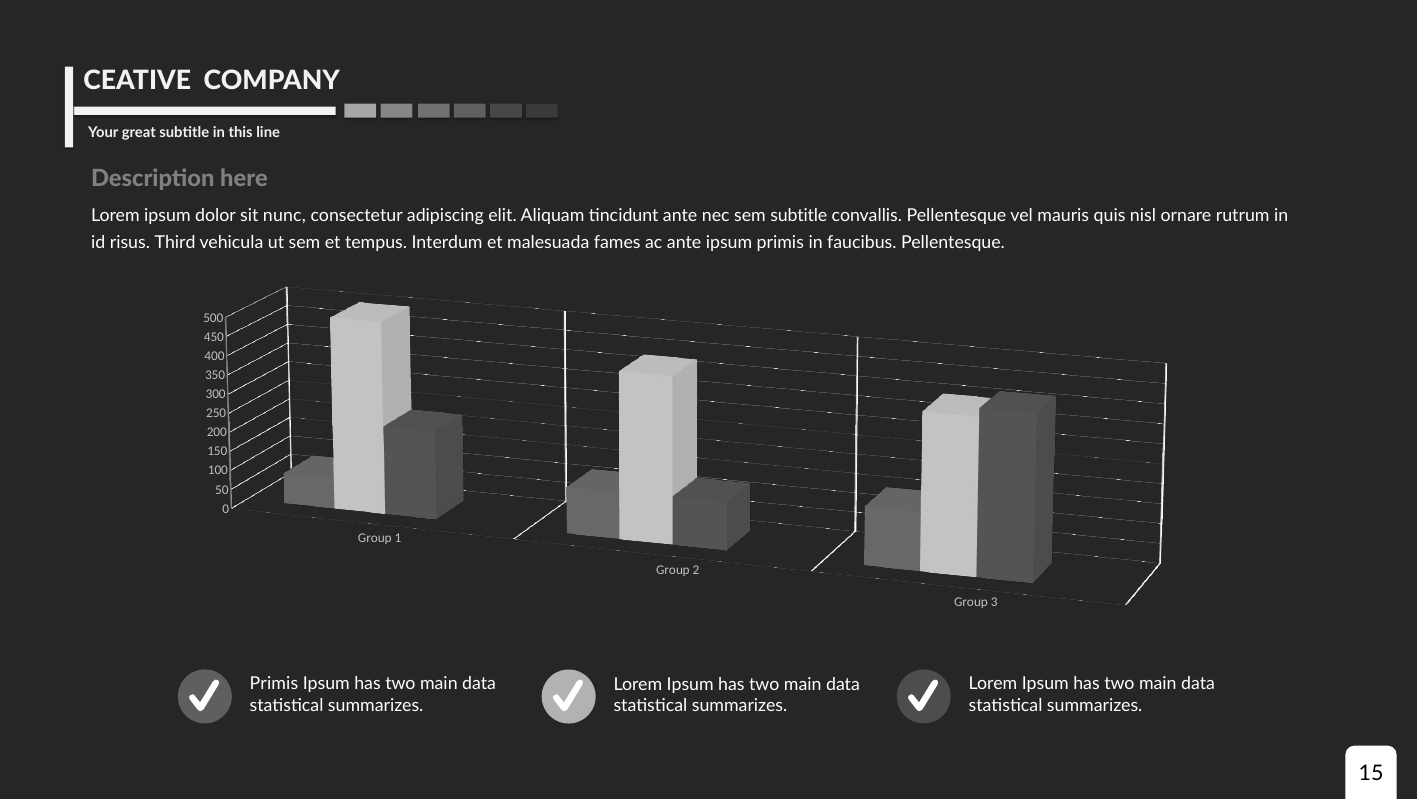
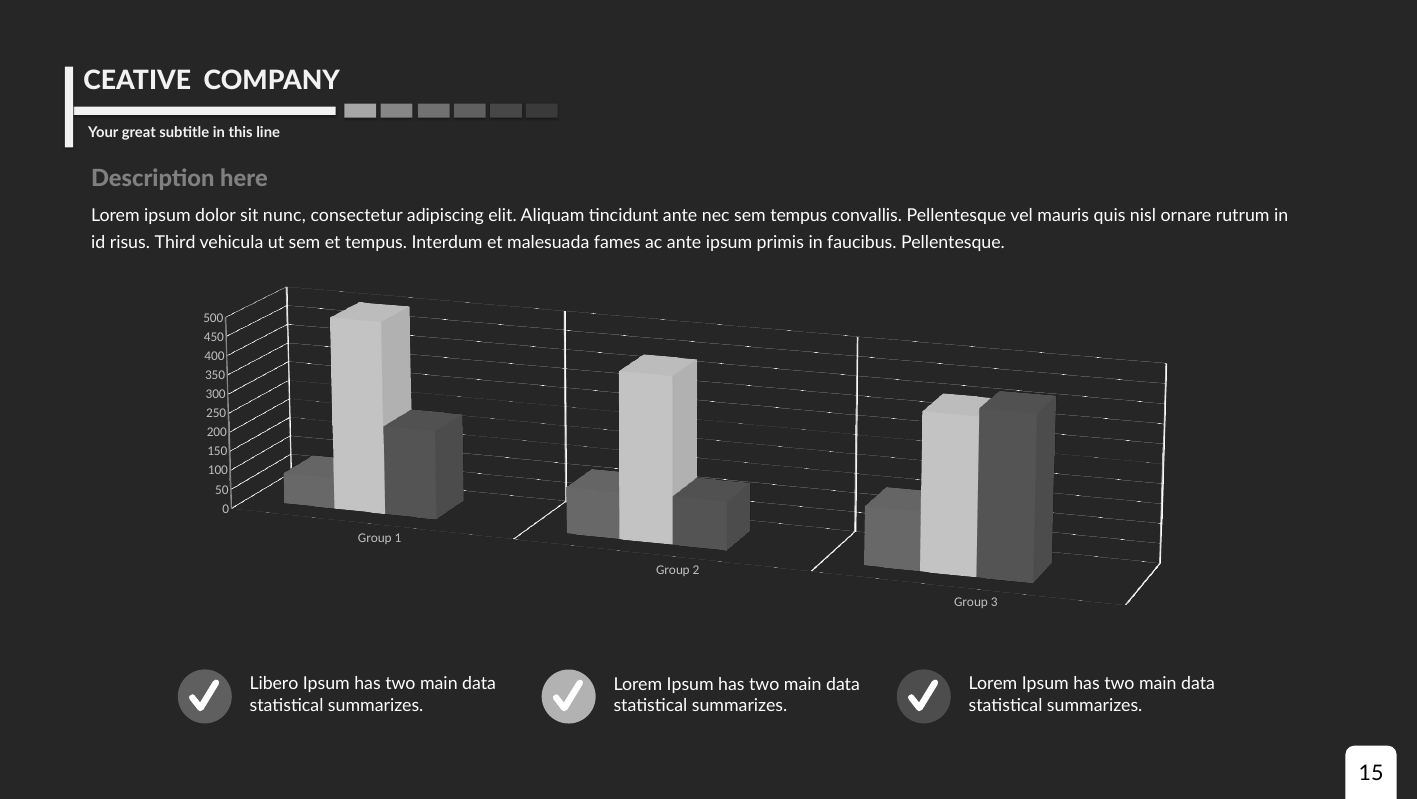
sem subtitle: subtitle -> tempus (799, 215)
Primis: Primis -> Libero (274, 684)
